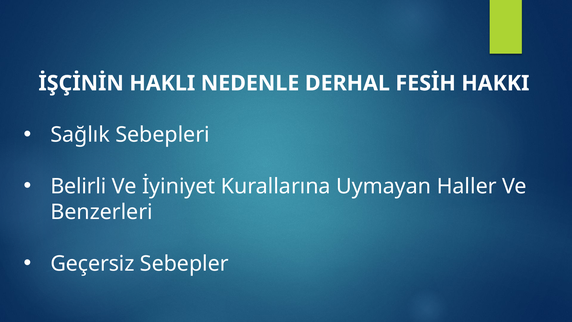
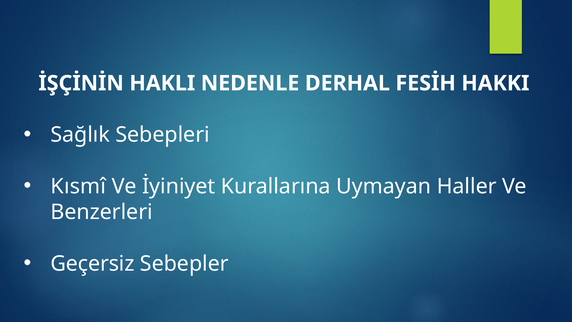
Belirli: Belirli -> Kısmî (78, 186)
